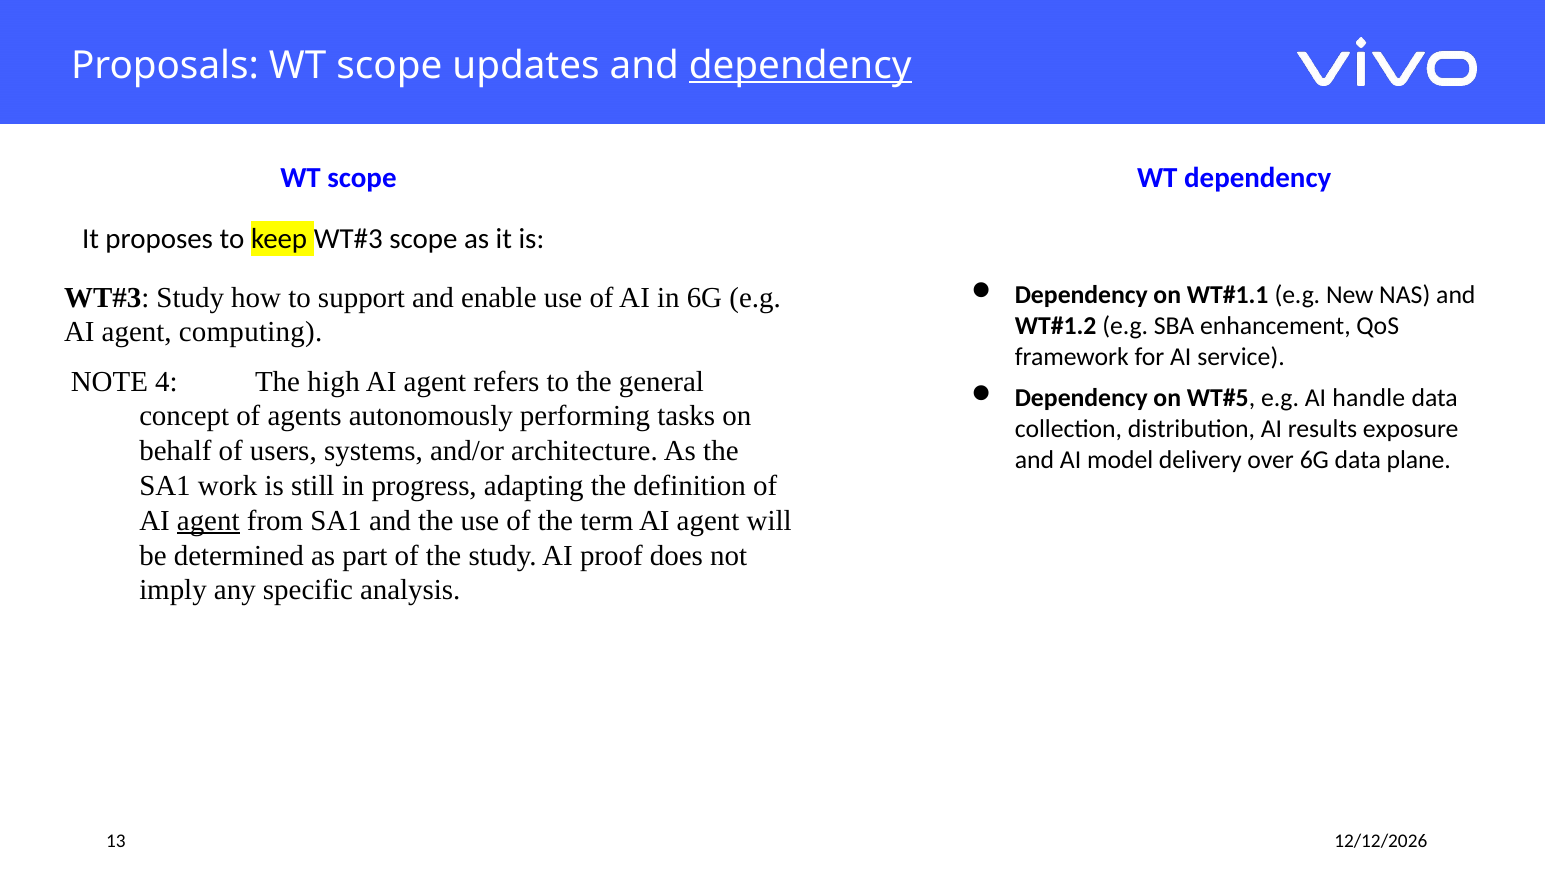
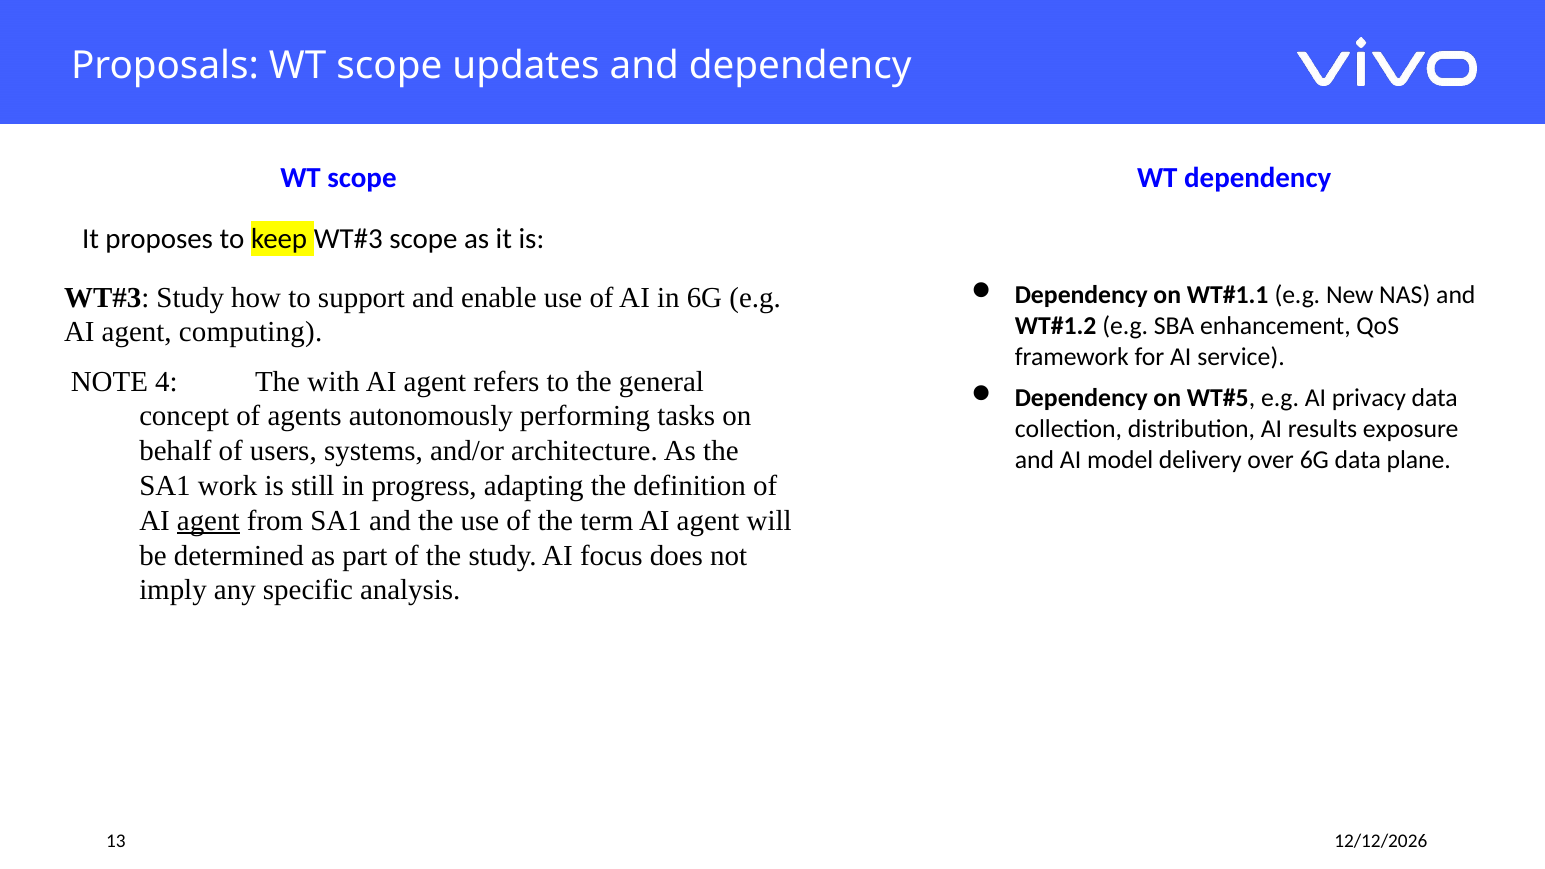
dependency underline: present -> none (800, 65)
high: high -> with (334, 382)
handle: handle -> privacy (1369, 398)
proof: proof -> focus (611, 555)
